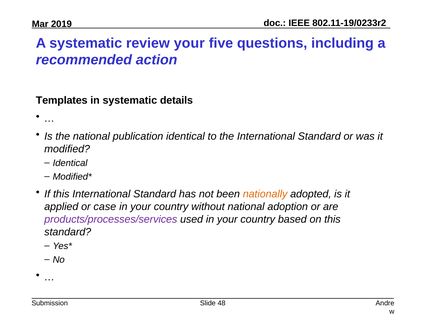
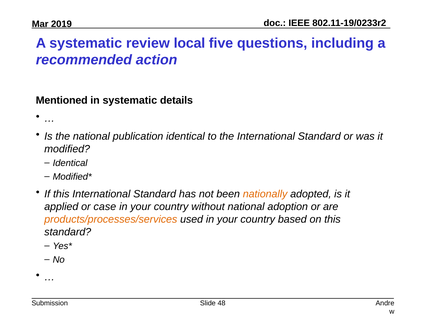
review your: your -> local (189, 43)
Templates: Templates -> Mentioned (62, 101)
products/processes/services colour: purple -> orange (111, 220)
